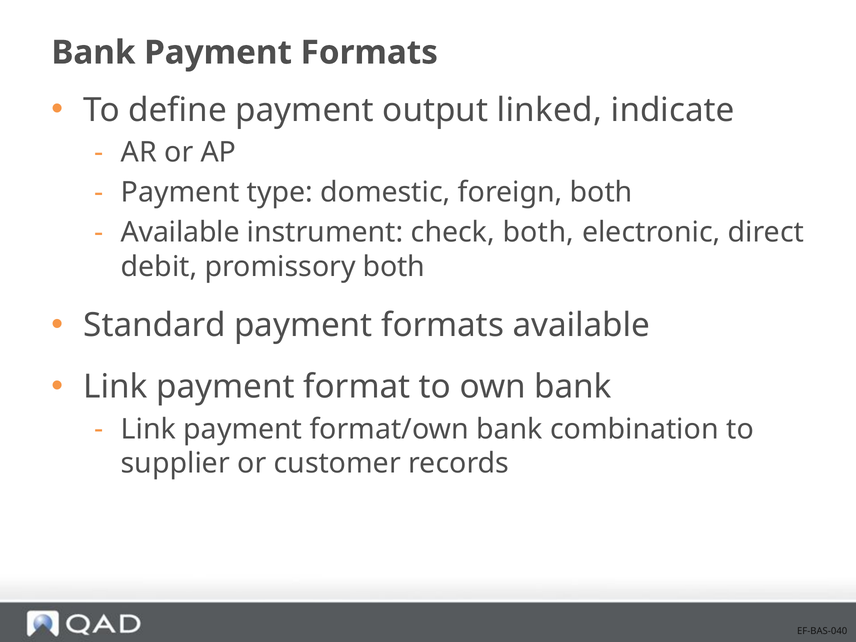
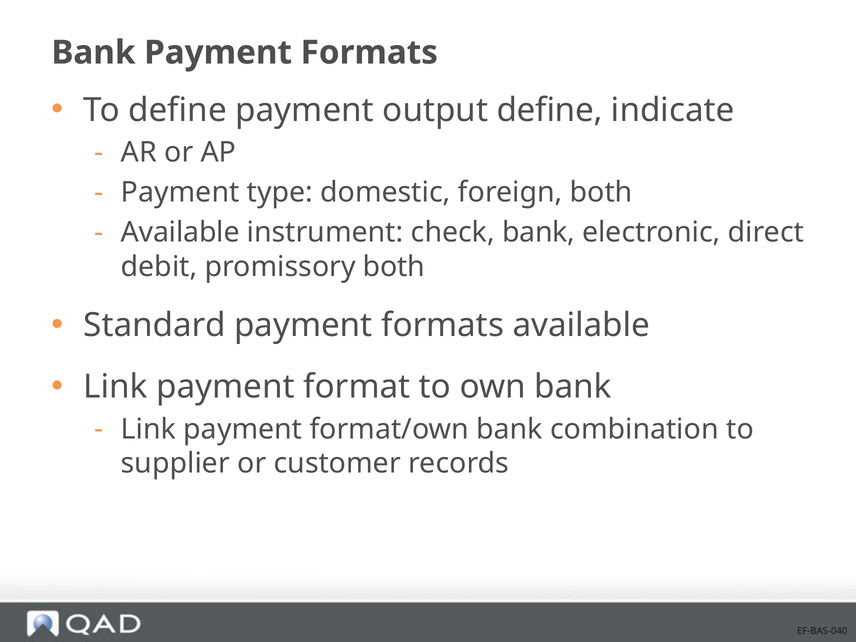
output linked: linked -> define (550, 110)
check both: both -> bank (539, 232)
